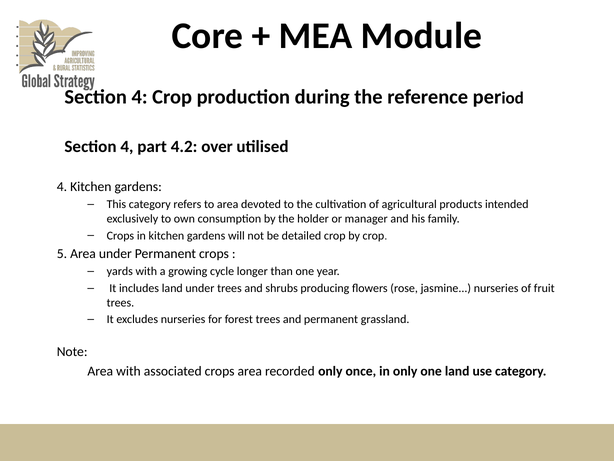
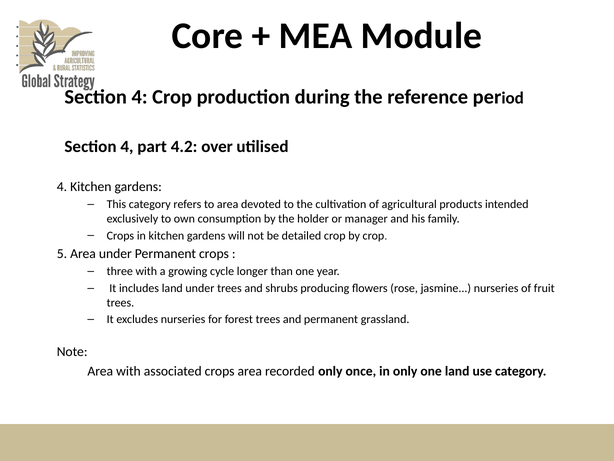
yards: yards -> three (120, 271)
